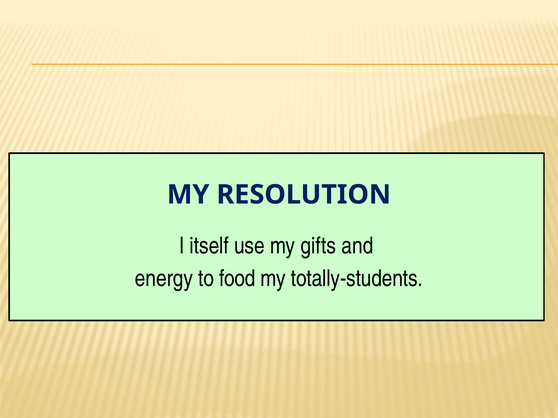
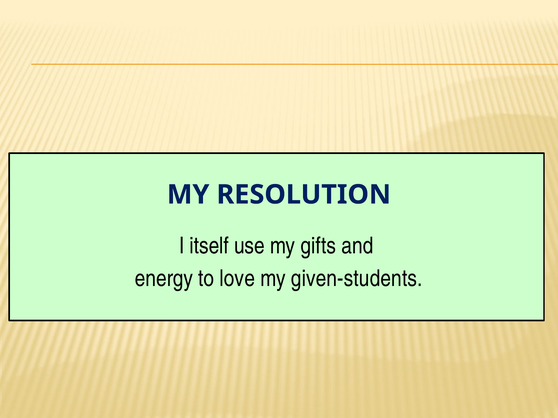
food: food -> love (237, 279)
totally-students: totally-students -> given-students (357, 279)
